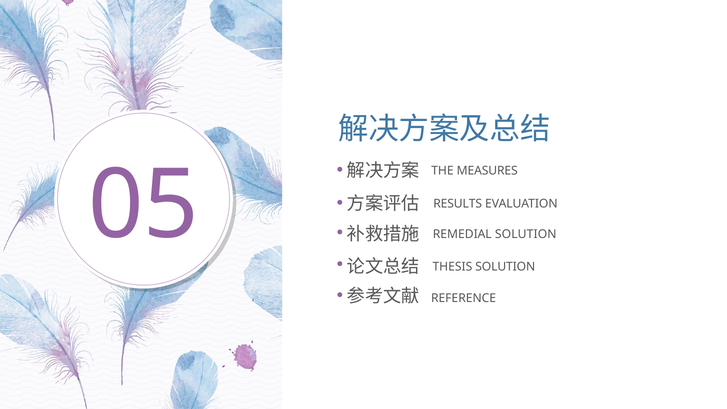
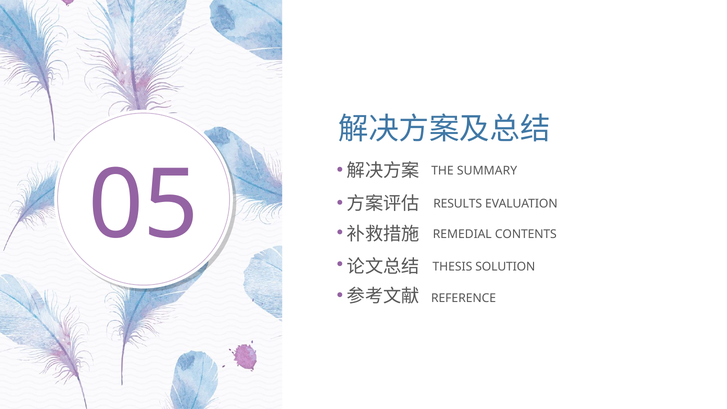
MEASURES: MEASURES -> SUMMARY (487, 171)
REMEDIAL SOLUTION: SOLUTION -> CONTENTS (526, 234)
